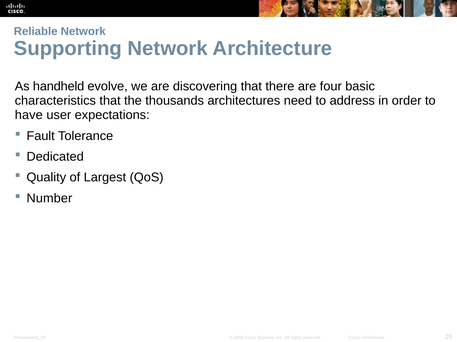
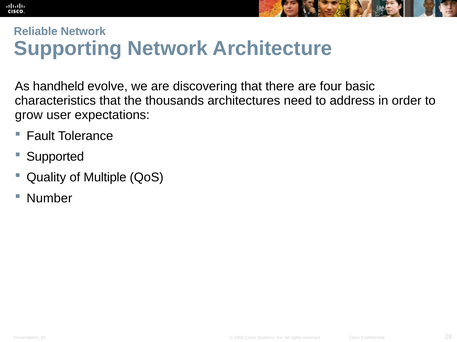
have: have -> grow (29, 115)
Dedicated: Dedicated -> Supported (55, 157)
Largest: Largest -> Multiple (105, 178)
